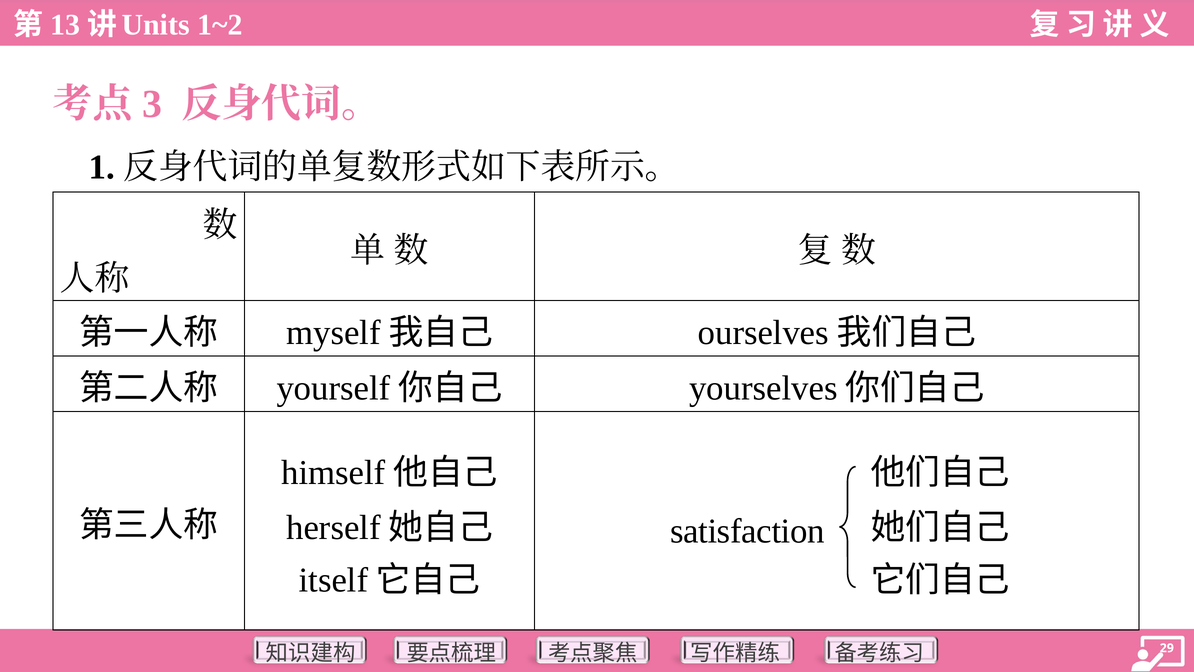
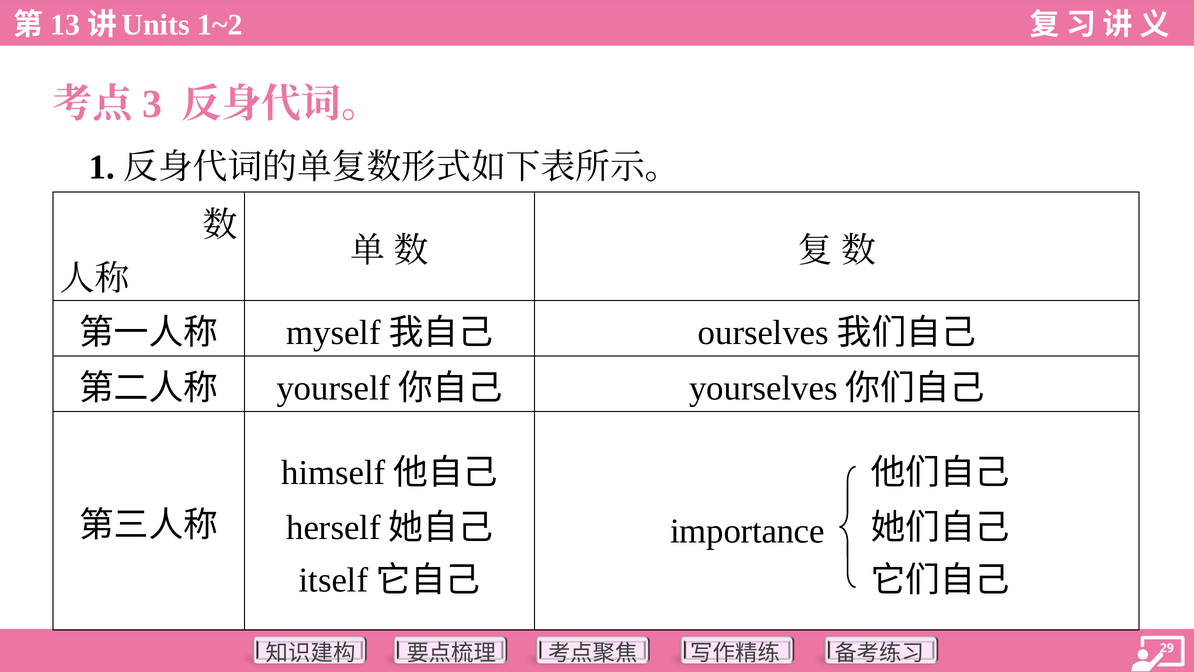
satisfaction: satisfaction -> importance (747, 531)
